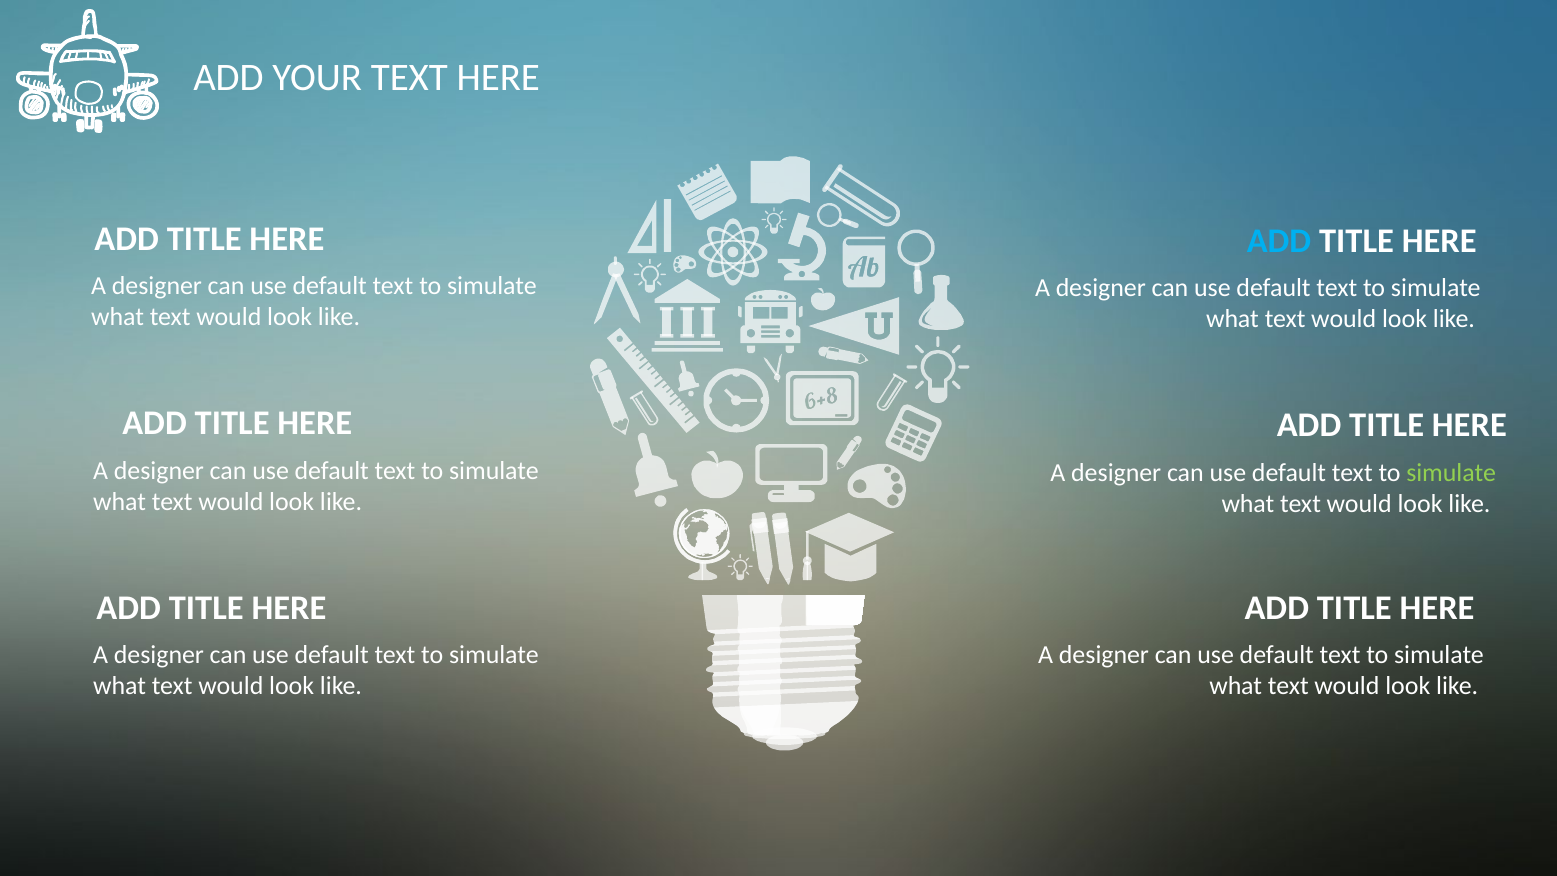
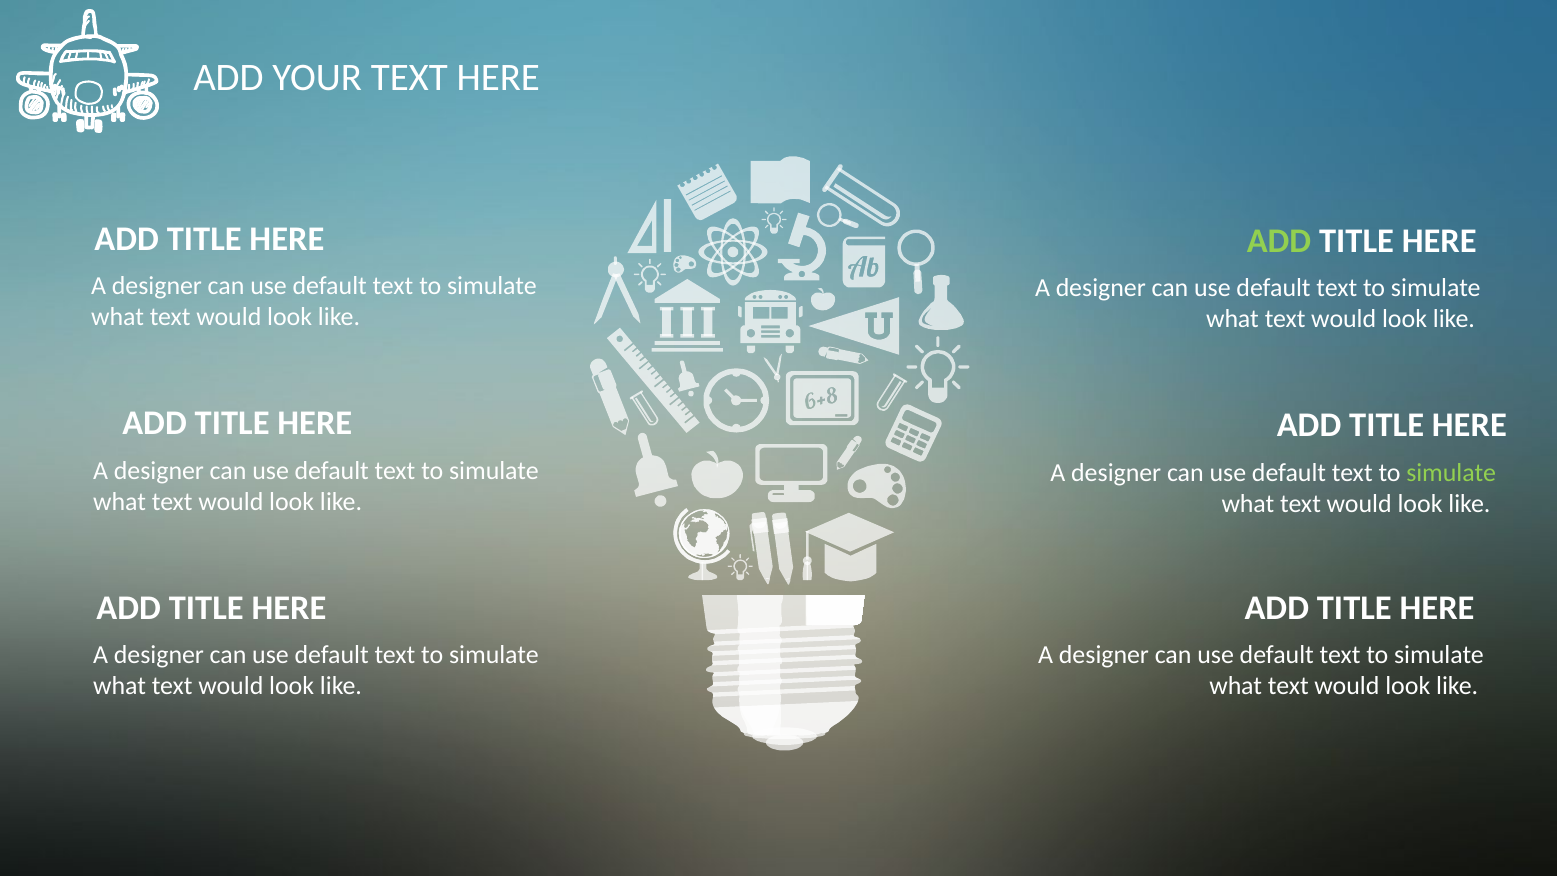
ADD colour: light blue -> light green (1279, 241)
